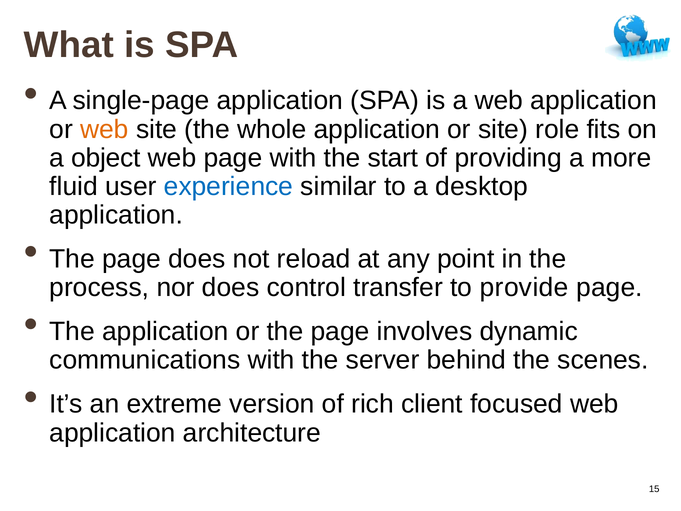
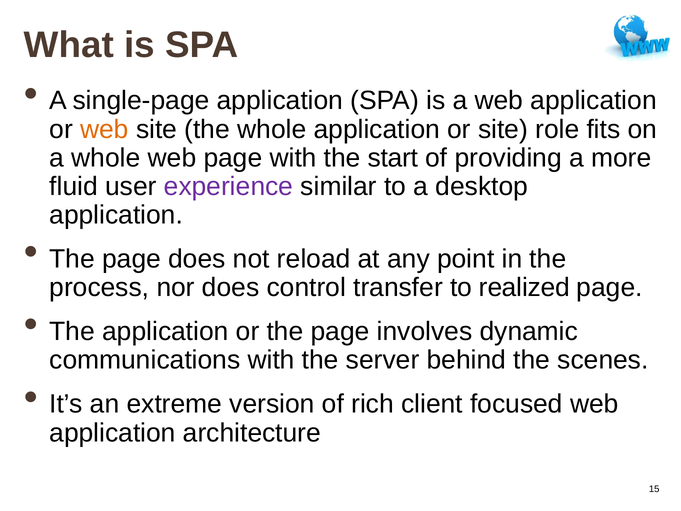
a object: object -> whole (106, 158)
experience colour: blue -> purple (229, 186)
provide: provide -> realized (524, 288)
